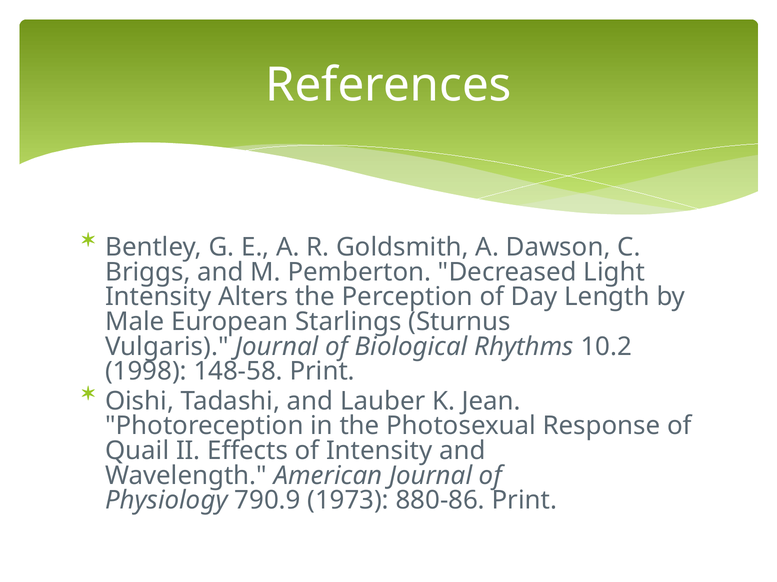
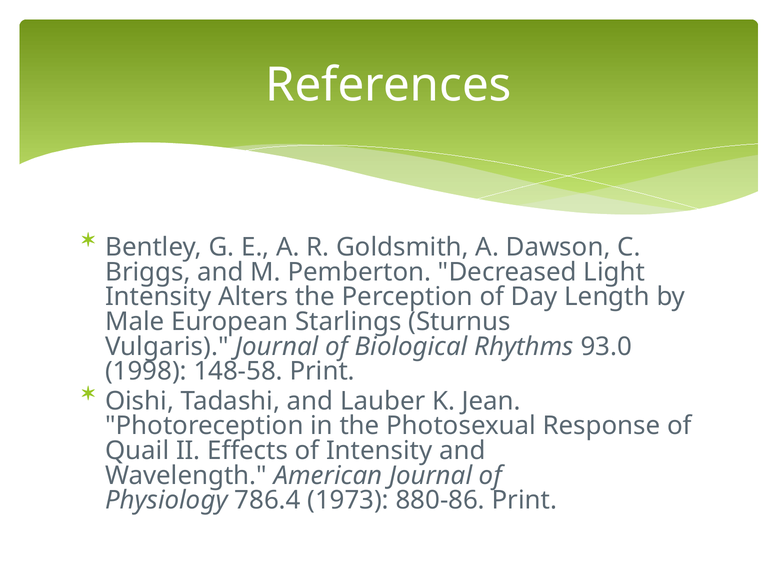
10.2: 10.2 -> 93.0 (606, 347)
790.9: 790.9 -> 786.4 (267, 501)
